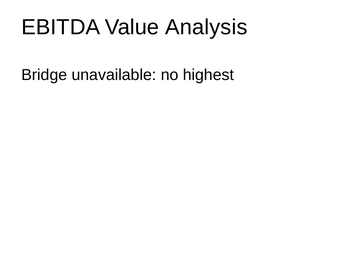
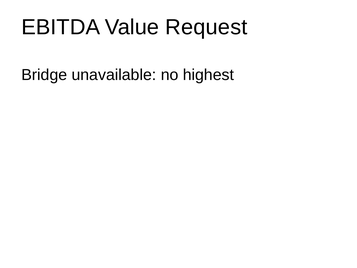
Analysis: Analysis -> Request (206, 27)
